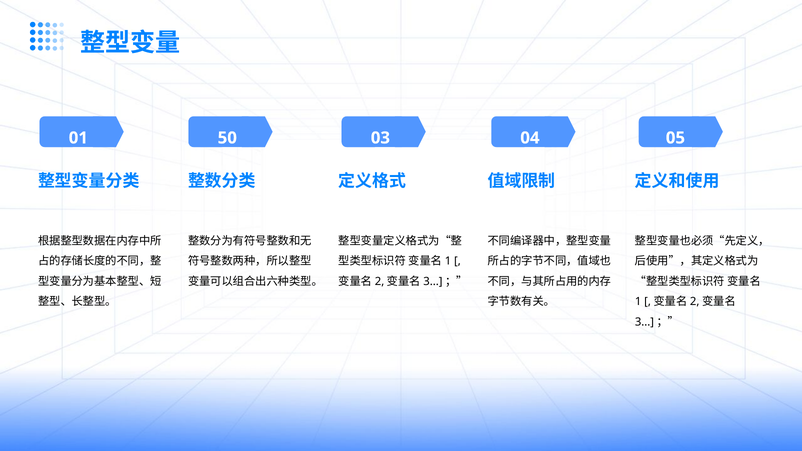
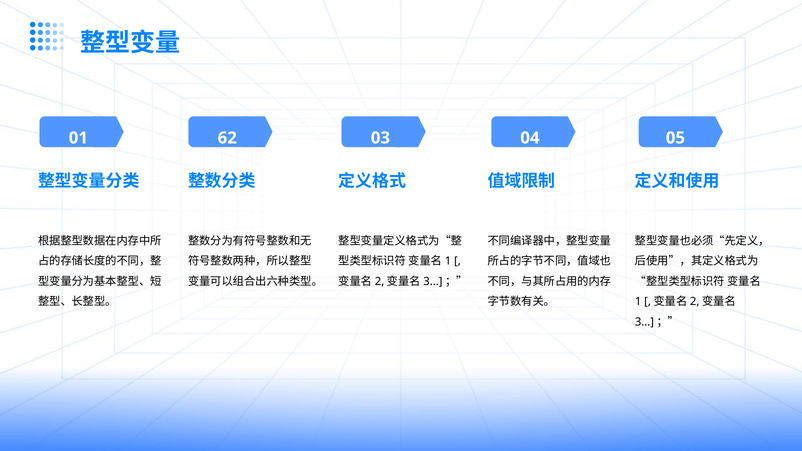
50: 50 -> 62 (227, 138)
